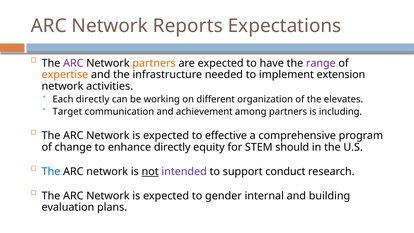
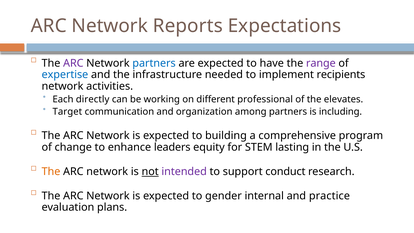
partners colour: orange -> blue (154, 63)
expertise colour: orange -> blue (65, 75)
extension: extension -> recipients (341, 75)
organization: organization -> professional (265, 99)
achievement: achievement -> organization (204, 112)
effective: effective -> building (226, 135)
enhance directly: directly -> leaders (172, 147)
should: should -> lasting (292, 147)
The colour: blue -> orange (51, 171)
building: building -> practice (329, 196)
